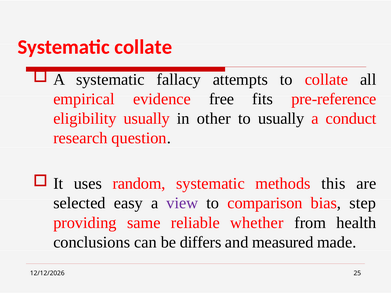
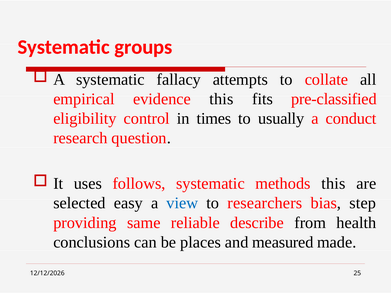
Systematic collate: collate -> groups (143, 47)
evidence free: free -> this (221, 99)
pre-reference: pre-reference -> pre-classified (334, 99)
eligibility usually: usually -> control (147, 119)
other: other -> times (214, 119)
random: random -> follows (139, 184)
view colour: purple -> blue (182, 203)
comparison: comparison -> researchers (265, 203)
whether: whether -> describe (257, 223)
differs: differs -> places (201, 242)
